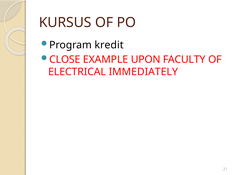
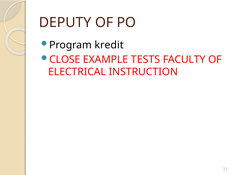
KURSUS: KURSUS -> DEPUTY (65, 23)
UPON: UPON -> TESTS (146, 59)
IMMEDIATELY: IMMEDIATELY -> INSTRUCTION (143, 72)
